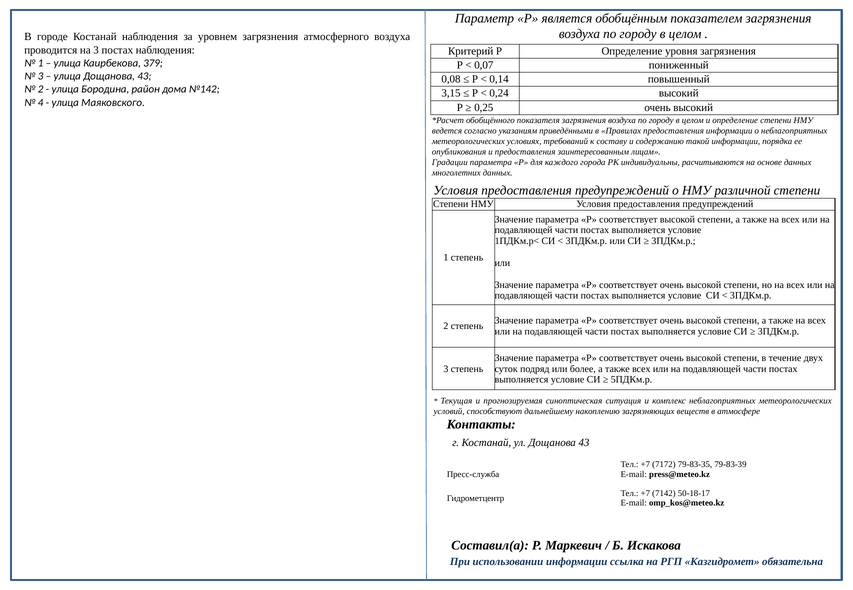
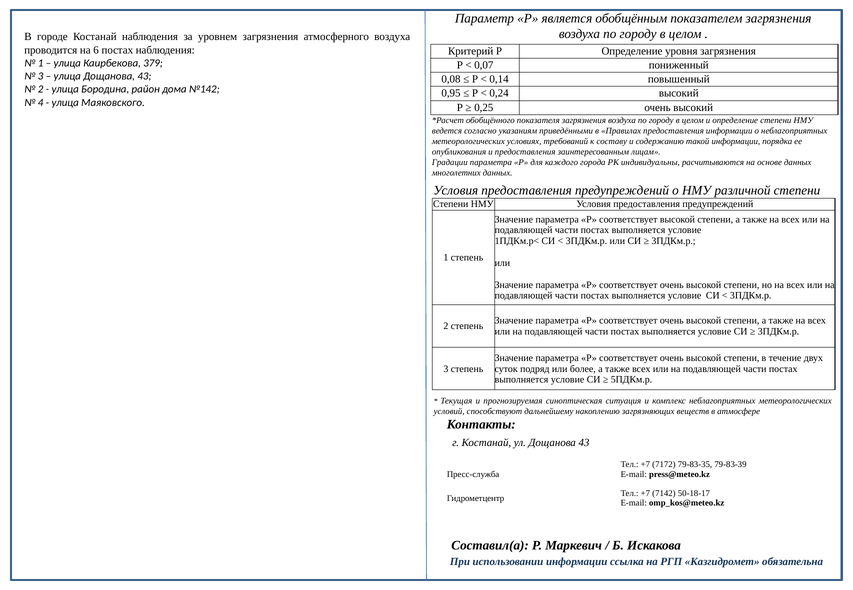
на 3: 3 -> 6 (96, 50)
3,15: 3,15 -> 0,95 (451, 93)
